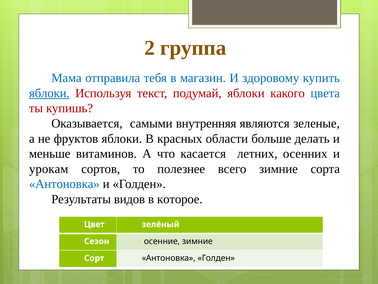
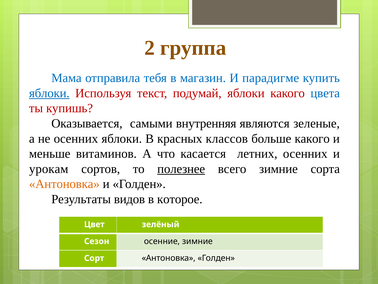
здоровому: здоровому -> парадигме (271, 78)
не фруктов: фруктов -> осенних (76, 138)
области: области -> классов (227, 138)
больше делать: делать -> какого (312, 138)
полезнее underline: none -> present (181, 169)
Антоновка colour: blue -> orange (64, 184)
